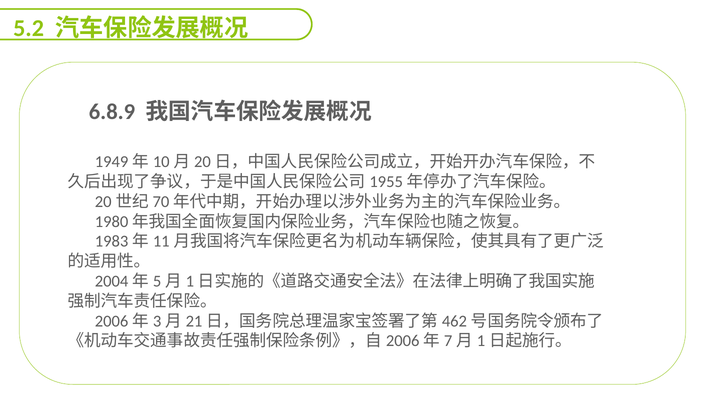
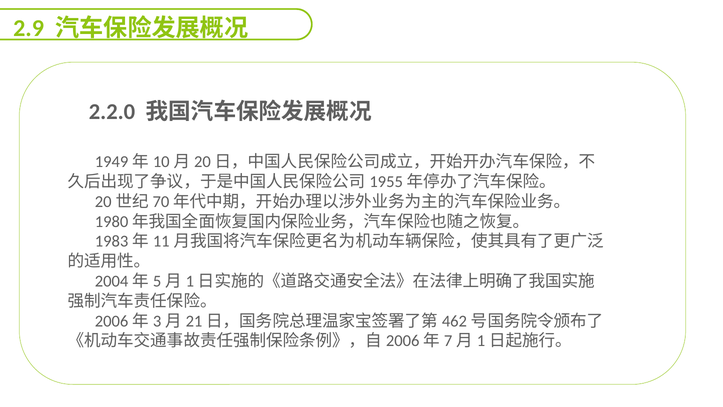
5.2: 5.2 -> 2.9 (29, 28)
6.8.9: 6.8.9 -> 2.2.0 (112, 112)
